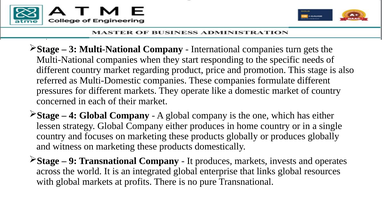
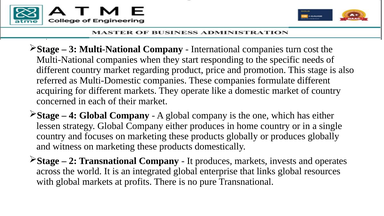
gets: gets -> cost (311, 49)
pressures: pressures -> acquiring (55, 91)
9: 9 -> 2 (73, 161)
